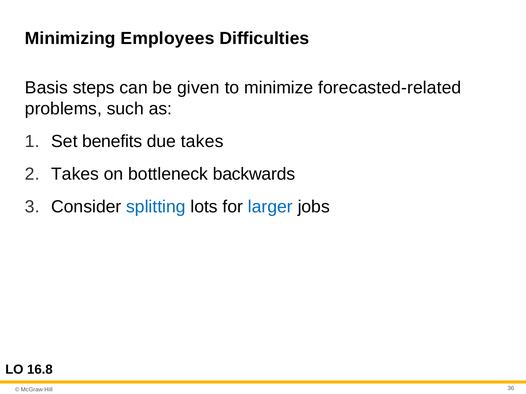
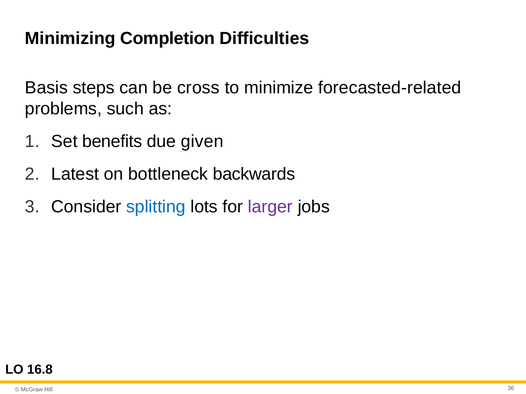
Employees: Employees -> Completion (168, 38)
given: given -> cross (198, 88)
due takes: takes -> given (202, 142)
Takes: Takes -> Latest (75, 174)
larger colour: blue -> purple (270, 207)
